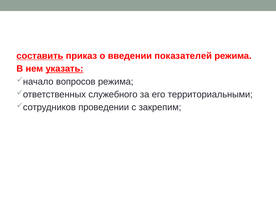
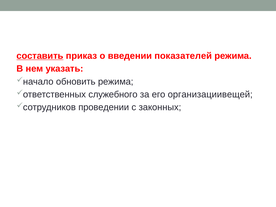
указать underline: present -> none (64, 69)
вопросов: вопросов -> обновить (76, 82)
территориальными: территориальными -> организациивещей (210, 94)
закрепим: закрепим -> законных (160, 107)
